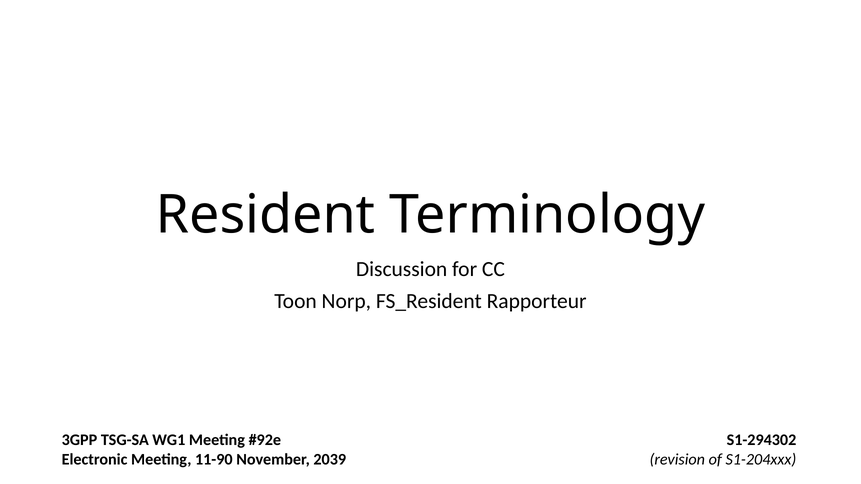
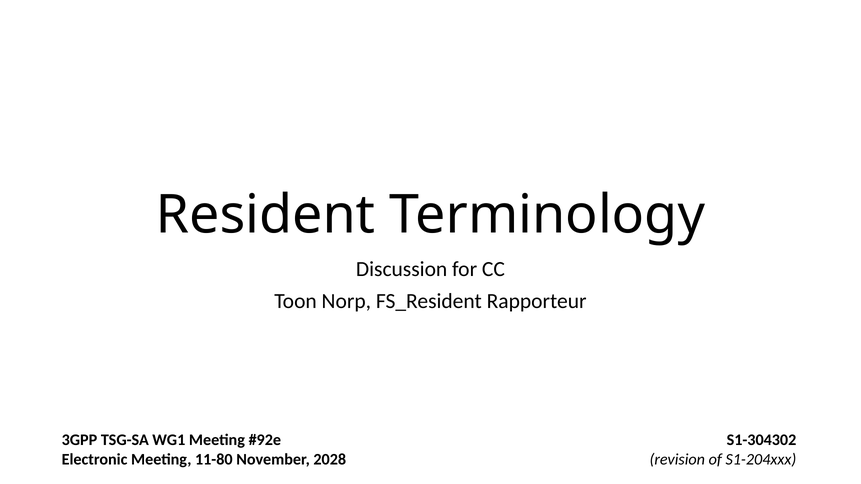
S1-294302: S1-294302 -> S1-304302 (761, 440)
11-90: 11-90 -> 11-80 (214, 460)
2039: 2039 -> 2028 (330, 460)
